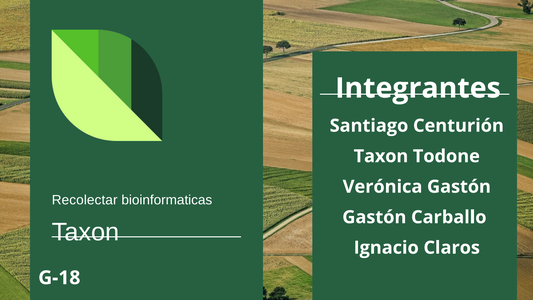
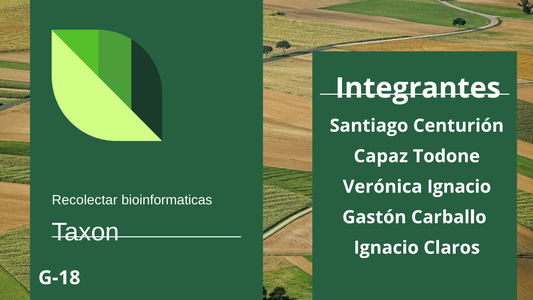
Taxon: Taxon -> Capaz (381, 156)
Verónica Gastón: Gastón -> Ignacio (459, 187)
